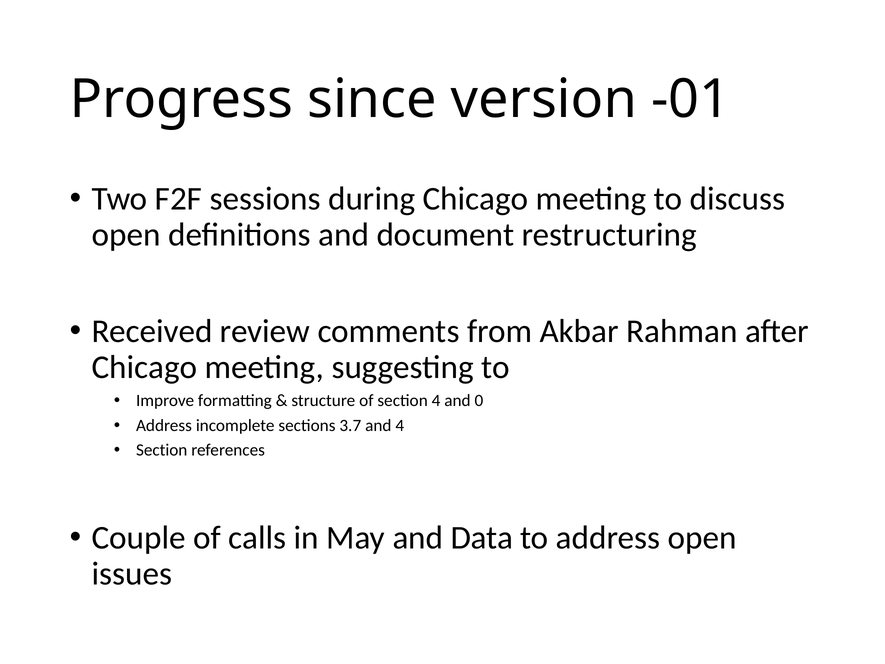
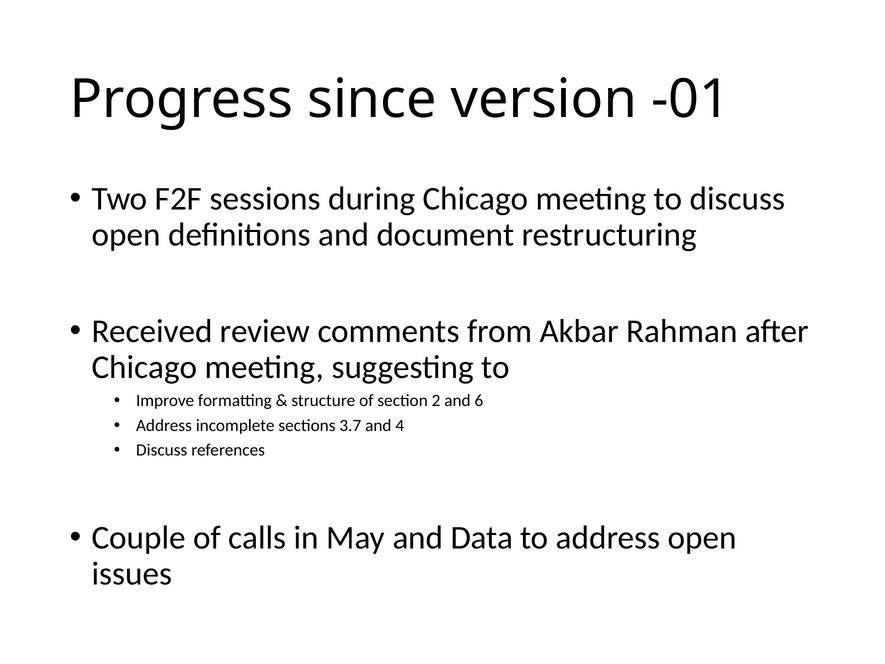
section 4: 4 -> 2 (436, 400)
0: 0 -> 6 (479, 400)
Section: Section -> Discuss (162, 450)
